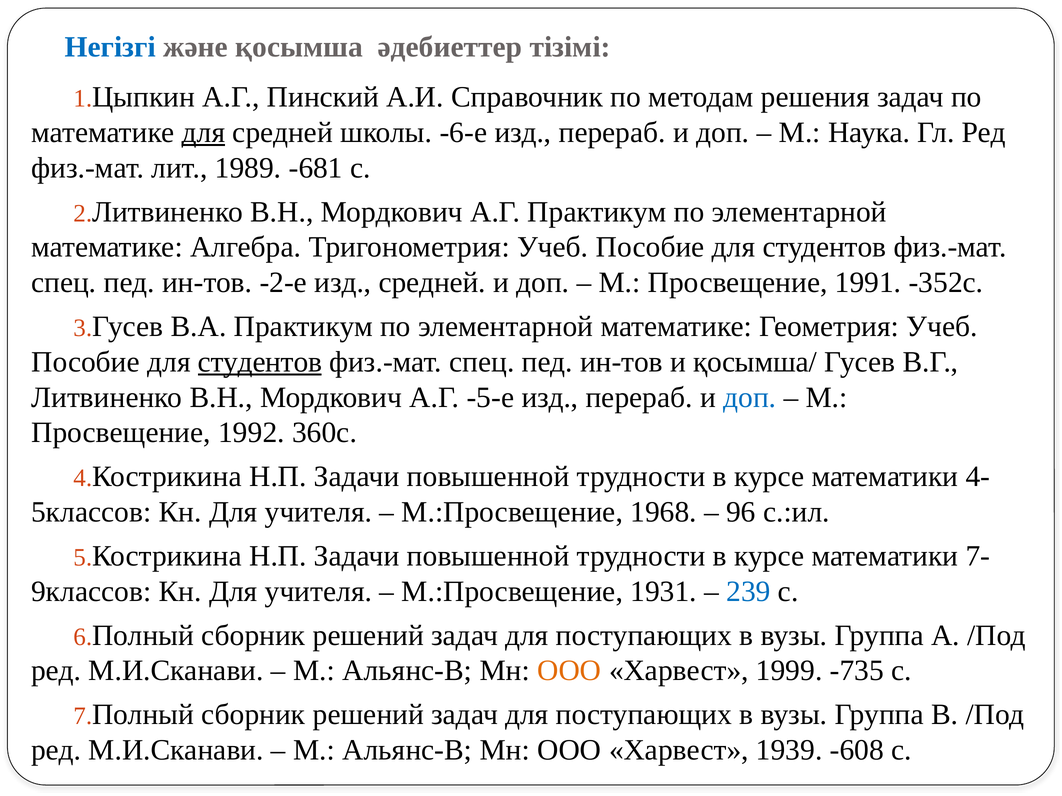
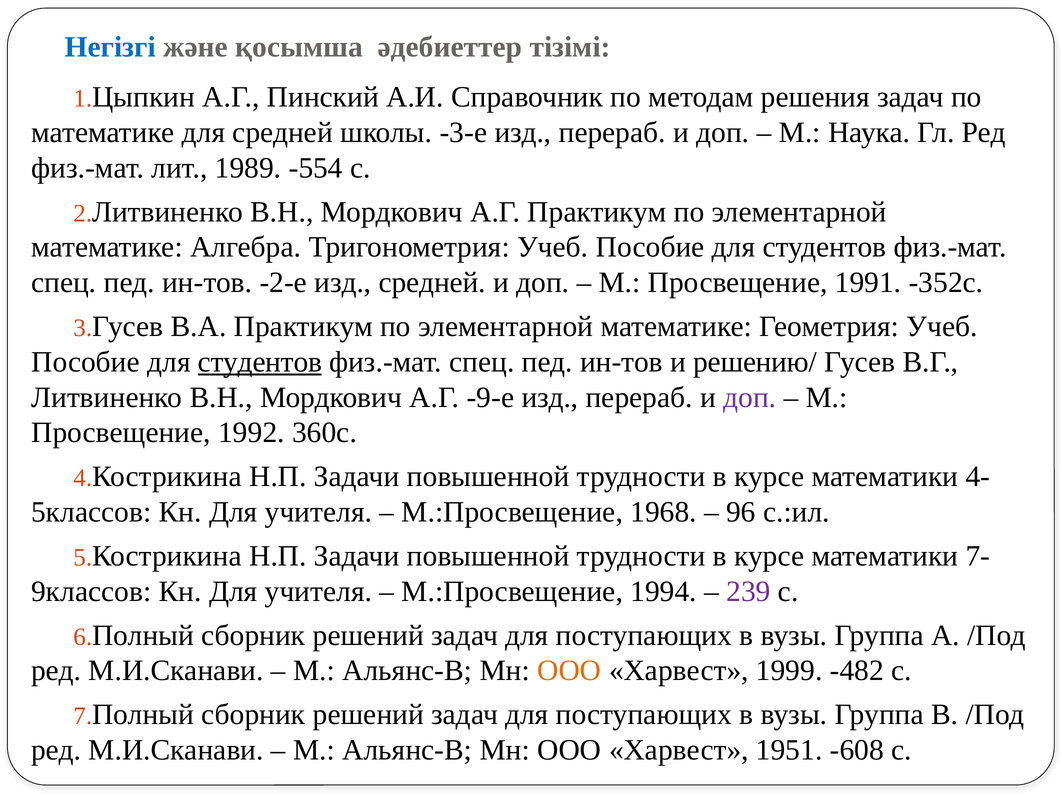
для underline: present -> none (203, 133)
-6-е: -6-е -> -3-е (463, 133)
-681: -681 -> -554 (316, 168)
қосымша/: қосымша/ -> решению/ (755, 362)
-5-е: -5-е -> -9-е (490, 398)
доп colour: blue -> purple (750, 398)
1931: 1931 -> 1994 (664, 592)
239 colour: blue -> purple (748, 592)
-735: -735 -> -482 (857, 671)
1939: 1939 -> 1951 (789, 751)
